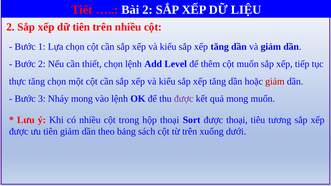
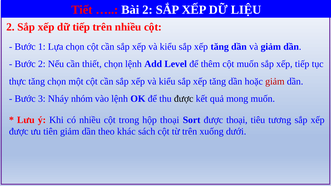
dữ tiên: tiên -> tiếp (81, 27)
Nháy mong: mong -> nhóm (82, 99)
được colour: purple -> black (184, 99)
bảng: bảng -> khác (126, 132)
